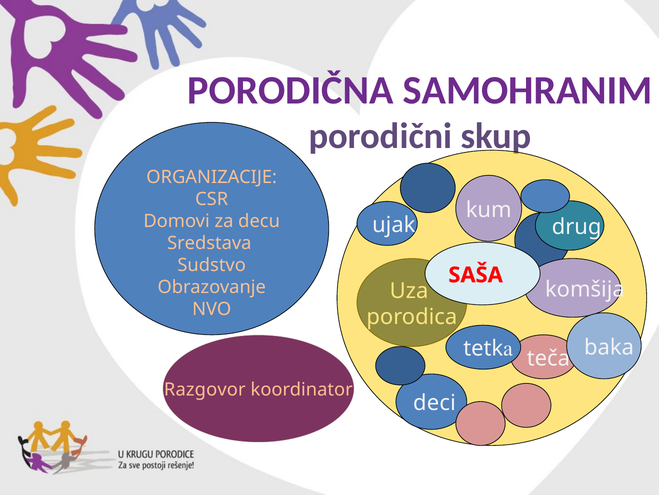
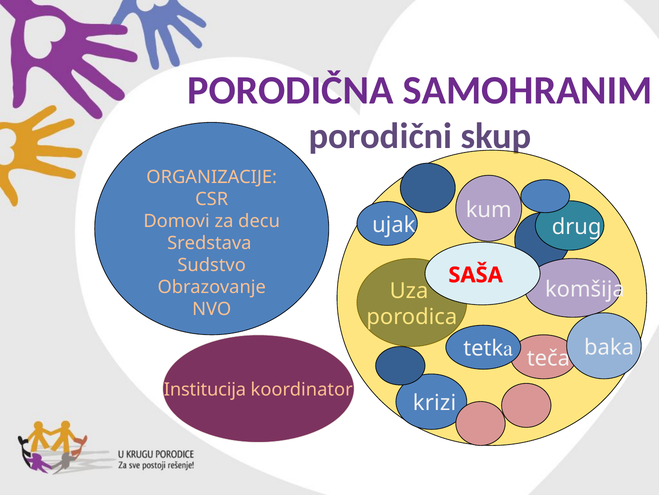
Razgovor: Razgovor -> Institucija (205, 389)
deci: deci -> krizi (435, 403)
